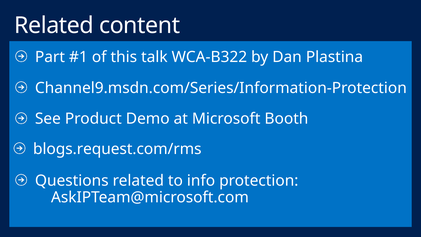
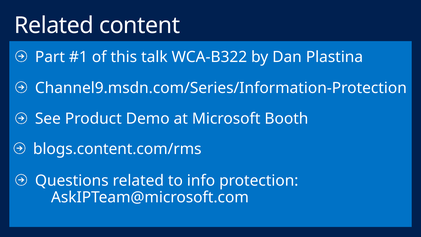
blogs.request.com/rms: blogs.request.com/rms -> blogs.content.com/rms (117, 149)
